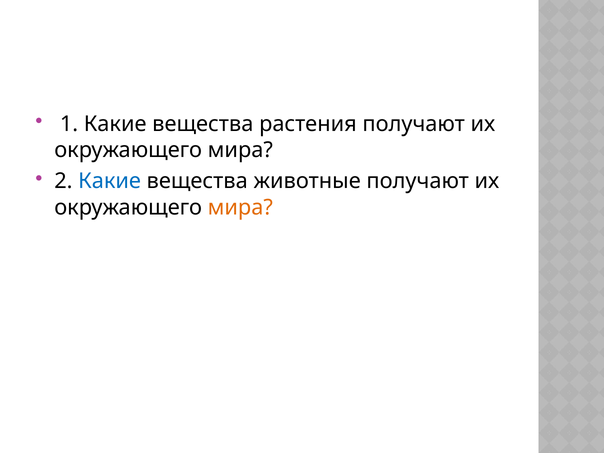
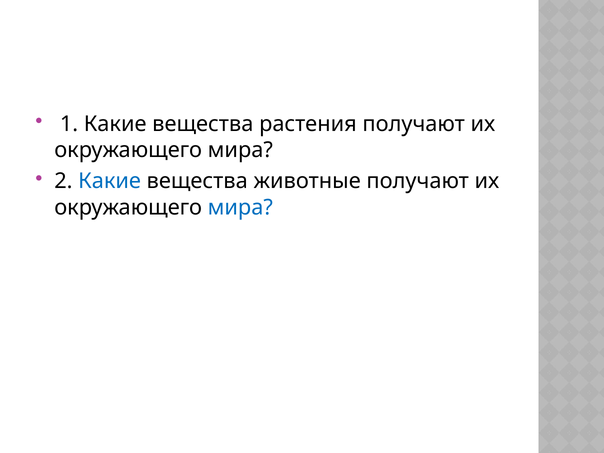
мира colour: orange -> blue (240, 207)
